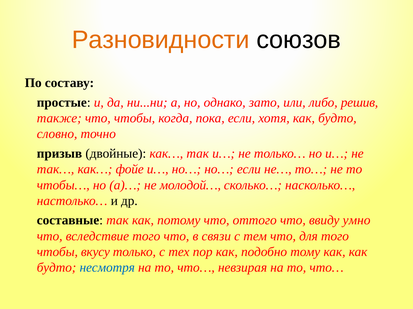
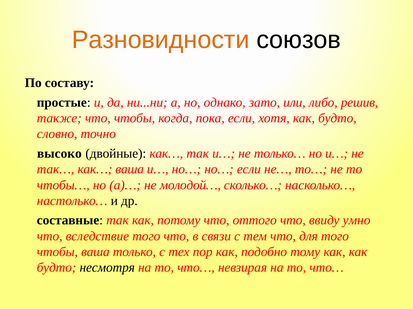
призыв: призыв -> высоко (59, 154)
как… фойе: фойе -> ваша (130, 170)
чтобы вкусу: вкусу -> ваша (95, 252)
несмотря colour: blue -> black (107, 268)
